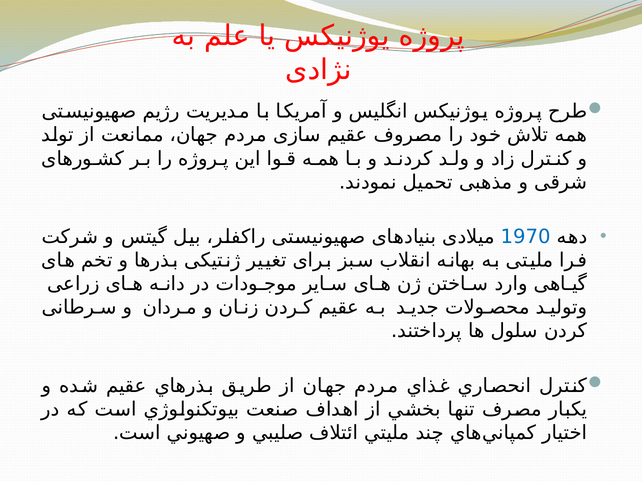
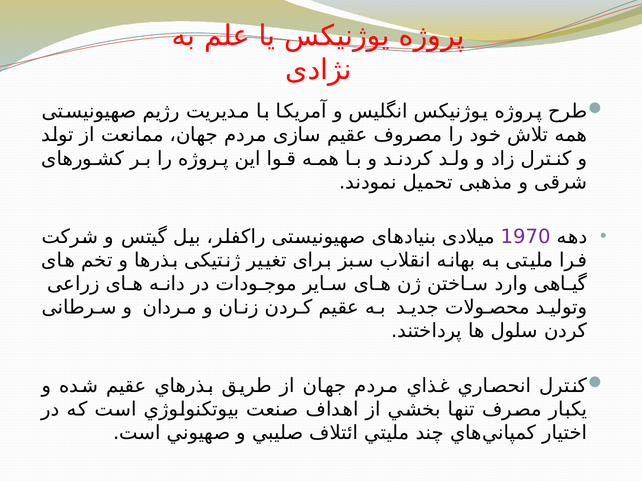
1970 colour: blue -> purple (526, 237)
